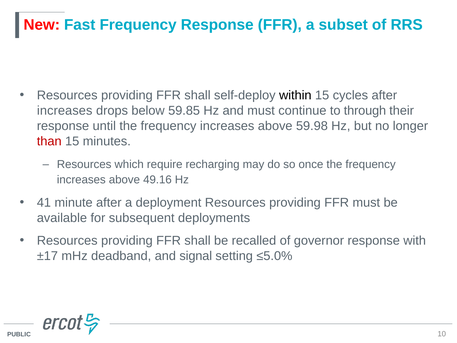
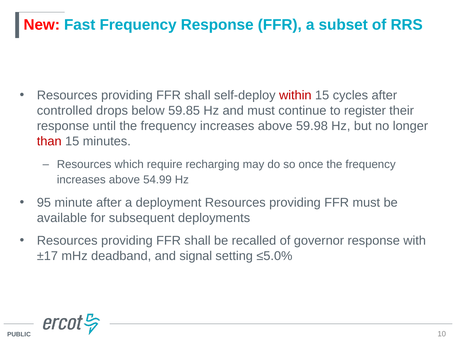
within colour: black -> red (295, 95)
increases: increases -> controlled (65, 111)
through: through -> register (365, 111)
49.16: 49.16 -> 54.99 (157, 180)
41: 41 -> 95 (44, 202)
